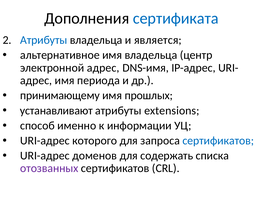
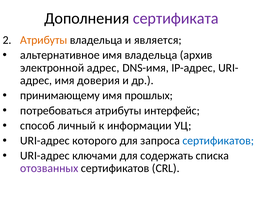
сертификата colour: blue -> purple (176, 18)
Атрибуты colour: blue -> orange (44, 40)
центр: центр -> архив (196, 55)
периода: периода -> доверия (98, 80)
устанавливают: устанавливают -> потребоваться (56, 110)
extensions: extensions -> интерфейс (172, 110)
именно: именно -> личный (77, 125)
доменов: доменов -> ключами (95, 155)
